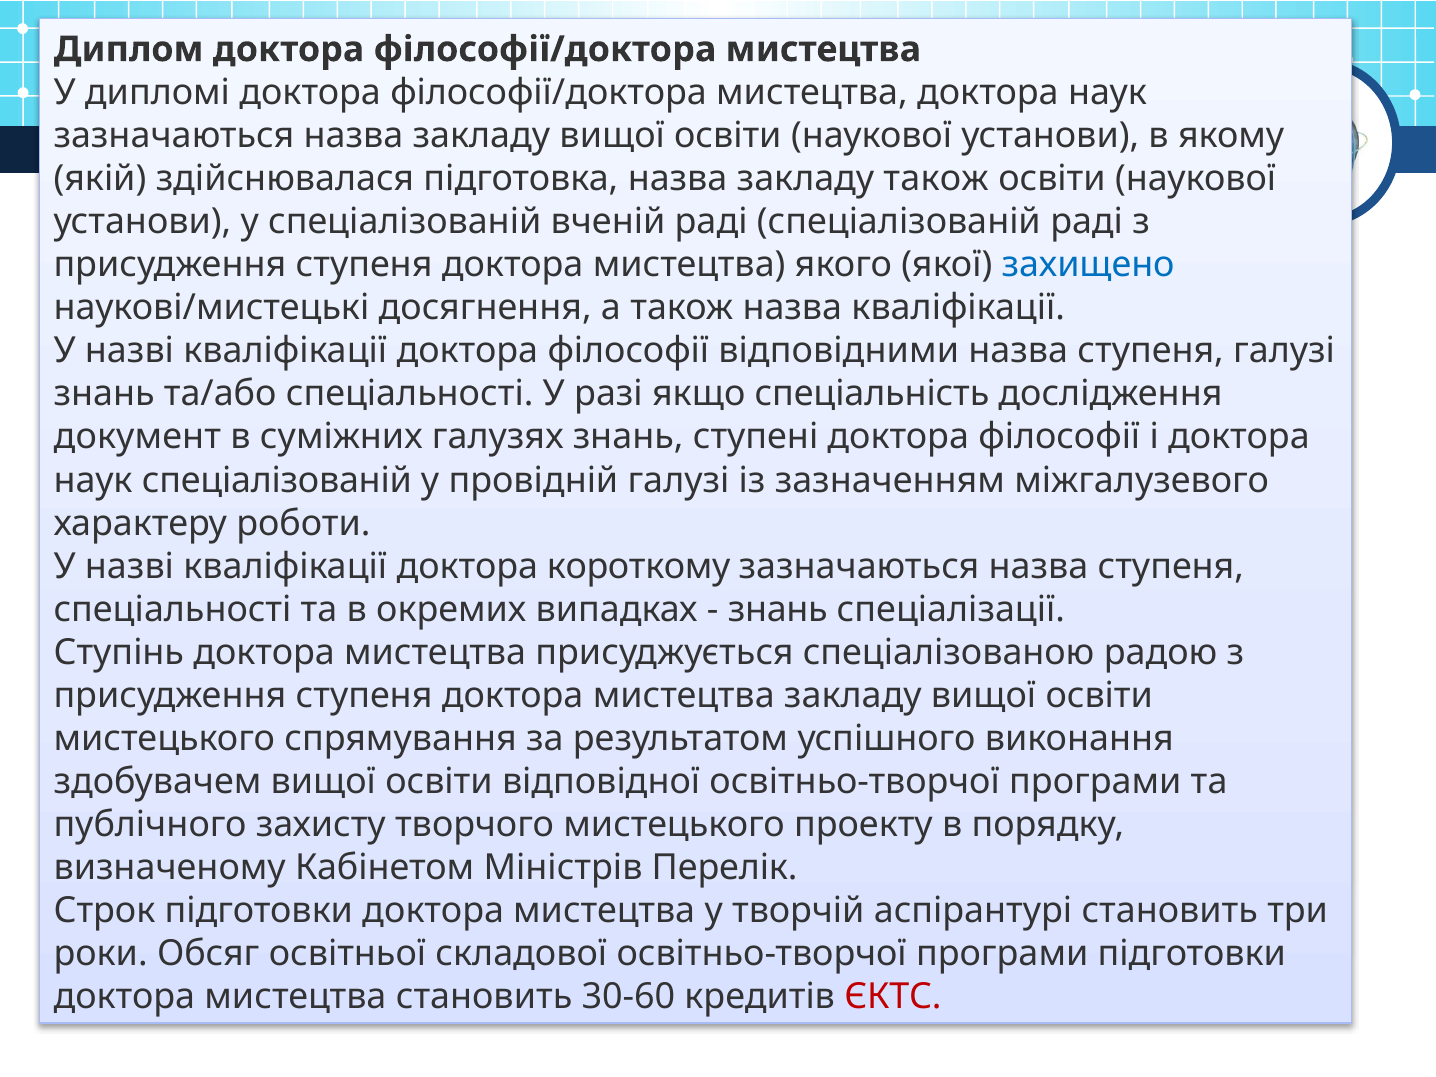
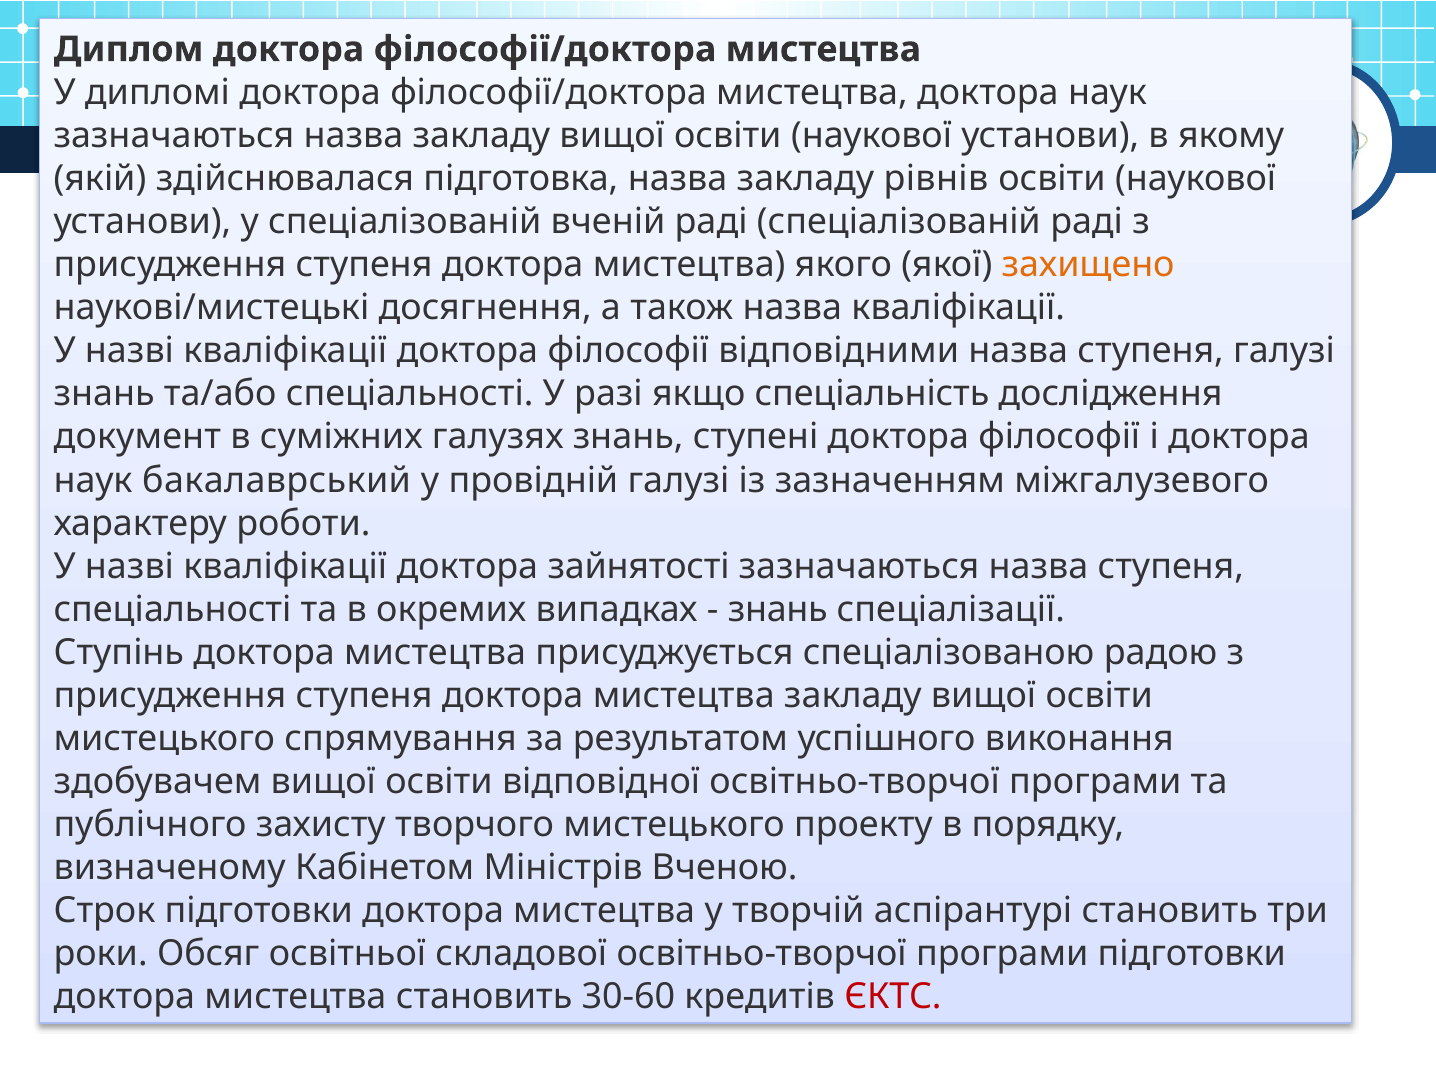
закладу також: також -> рівнів (936, 179)
захищено colour: blue -> orange (1088, 265)
наук спеціалізованій: спеціалізованій -> бакалаврський (277, 480)
короткому: короткому -> зайнятості (639, 566)
Перелік: Перелік -> Вченою (725, 868)
